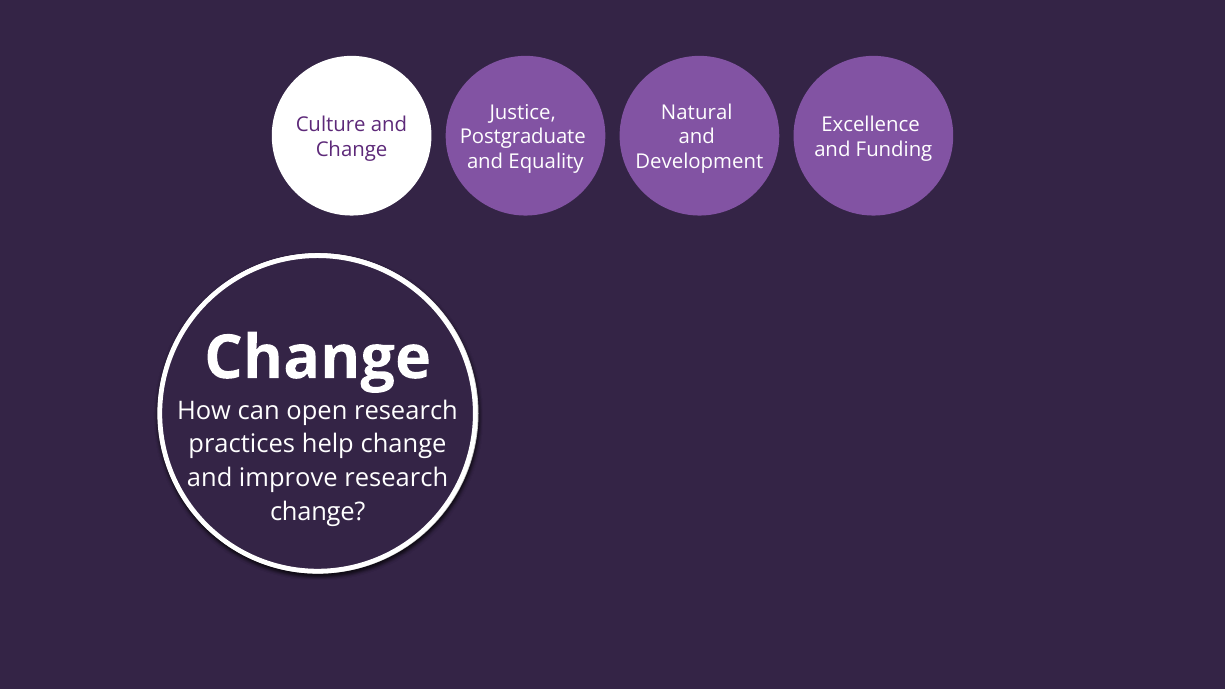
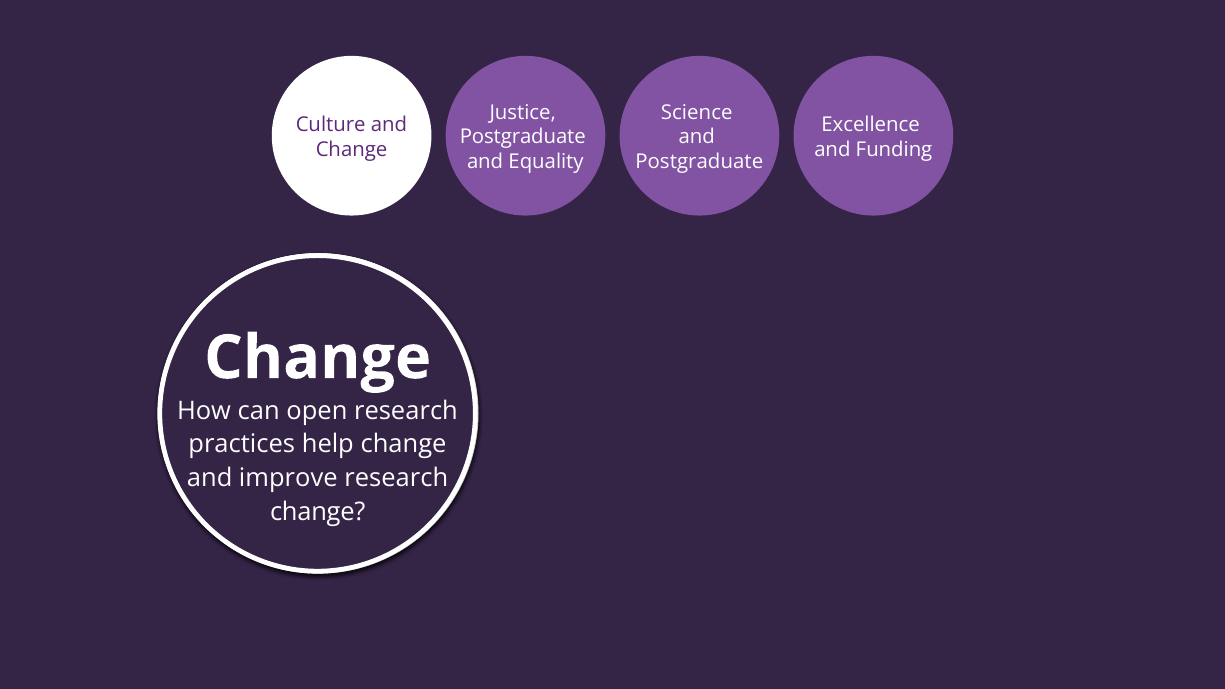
Natural: Natural -> Science (697, 113)
Development: Development -> Postgraduate (699, 162)
